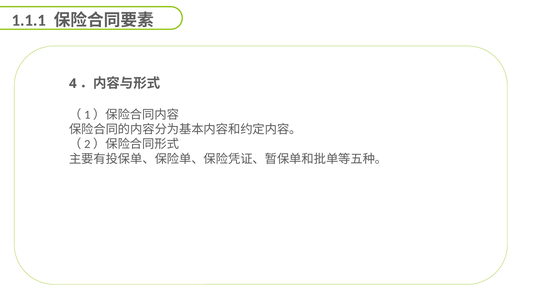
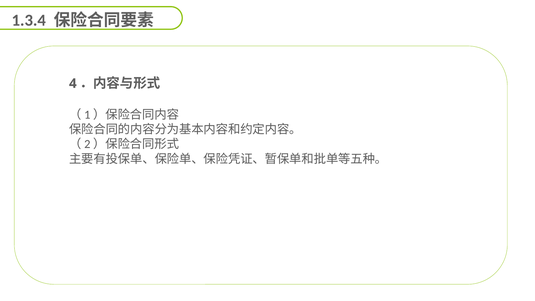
1.1.1: 1.1.1 -> 1.3.4 (29, 20)
